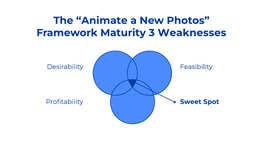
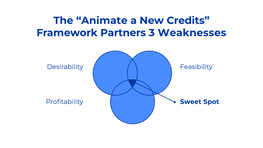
Photos: Photos -> Credits (188, 21)
Maturity: Maturity -> Partners (123, 33)
